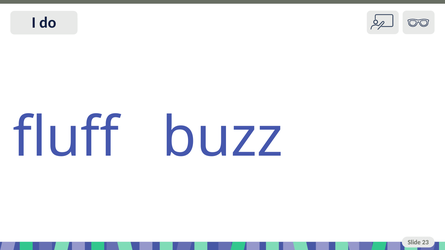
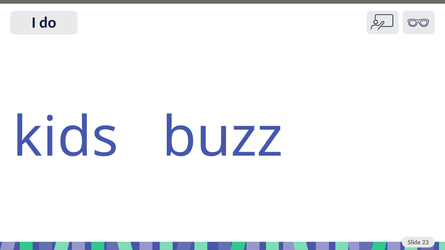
fluff: fluff -> kids (66, 138)
